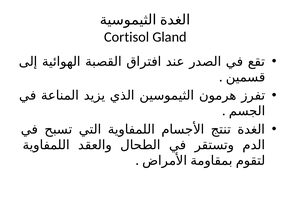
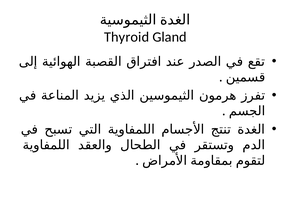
Cortisol: Cortisol -> Thyroid (127, 37)
